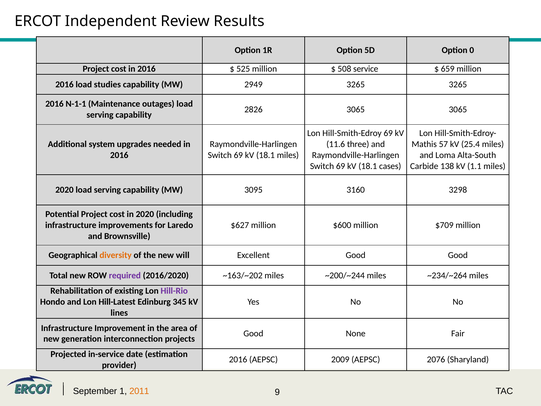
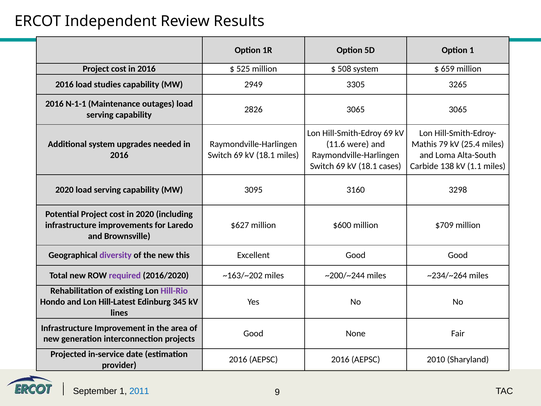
Option 0: 0 -> 1 (472, 50)
508 service: service -> system (366, 69)
2949 3265: 3265 -> 3305 (356, 84)
three: three -> were (358, 144)
57: 57 -> 79 (443, 144)
diversity colour: orange -> purple (116, 255)
will: will -> this (183, 255)
AEPSC 2009: 2009 -> 2016 (340, 359)
2076: 2076 -> 2010 (436, 359)
2011 colour: orange -> blue (139, 391)
